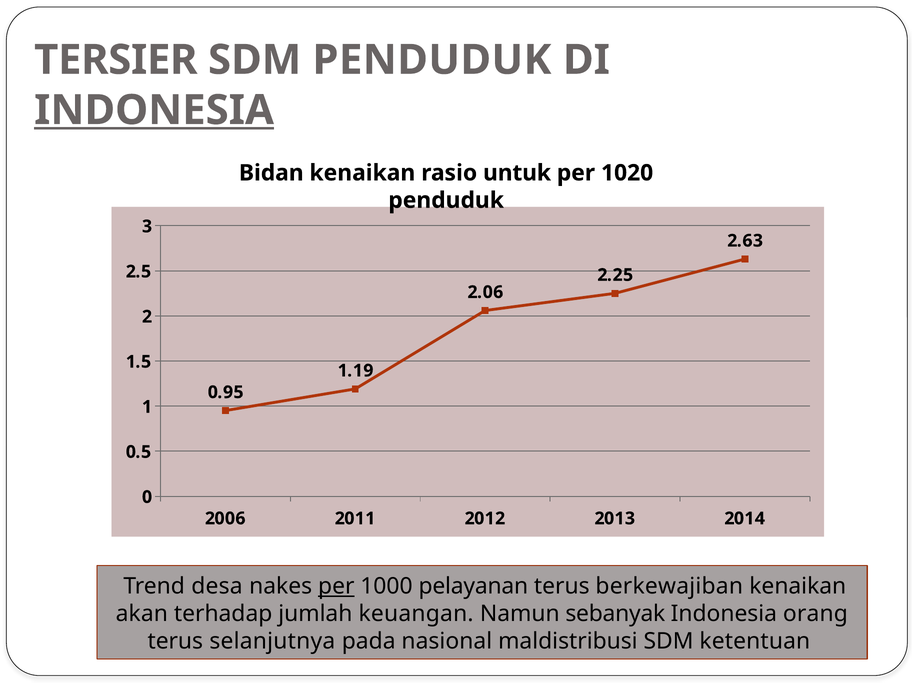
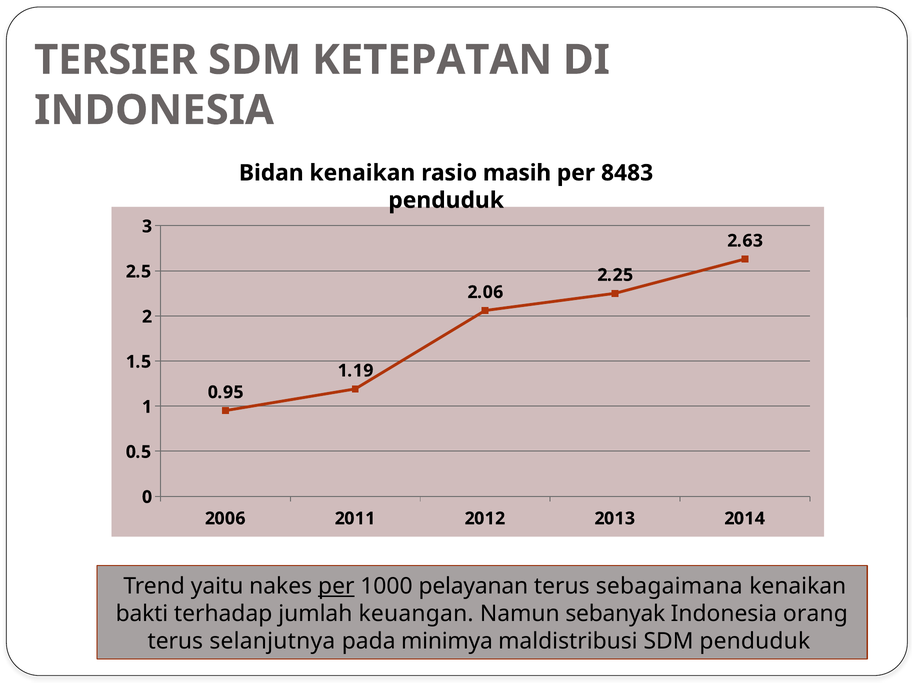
SDM PENDUDUK: PENDUDUK -> KETEPATAN (432, 60)
INDONESIA underline: present -> none (154, 110)
untuk: untuk -> masih (517, 173)
1020: 1020 -> 8483 (627, 173)
desa: desa -> yaitu (217, 587)
berkewajiban: berkewajiban -> sebagaimana (669, 587)
akan: akan -> bakti (142, 614)
nasional: nasional -> minimya (447, 642)
SDM ketentuan: ketentuan -> penduduk (755, 642)
